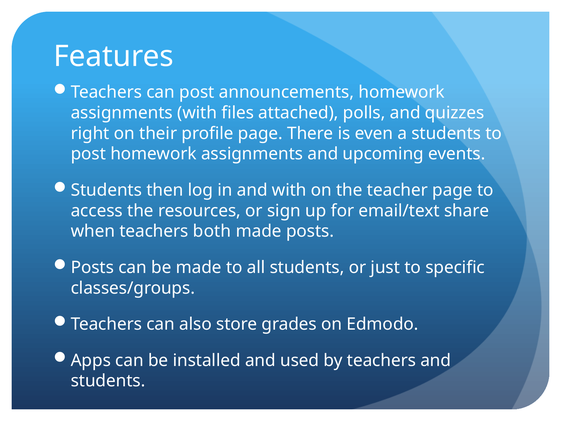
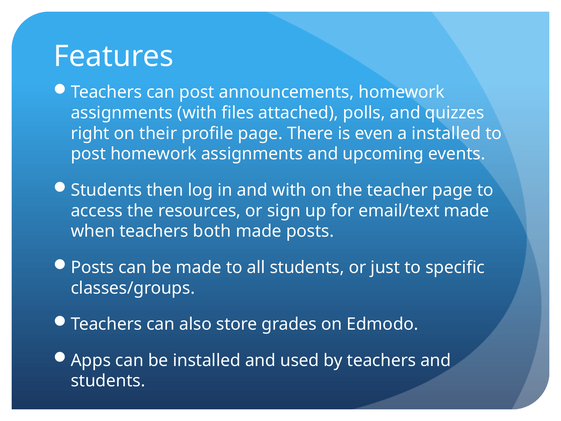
a students: students -> installed (446, 133)
email/text share: share -> made (467, 211)
